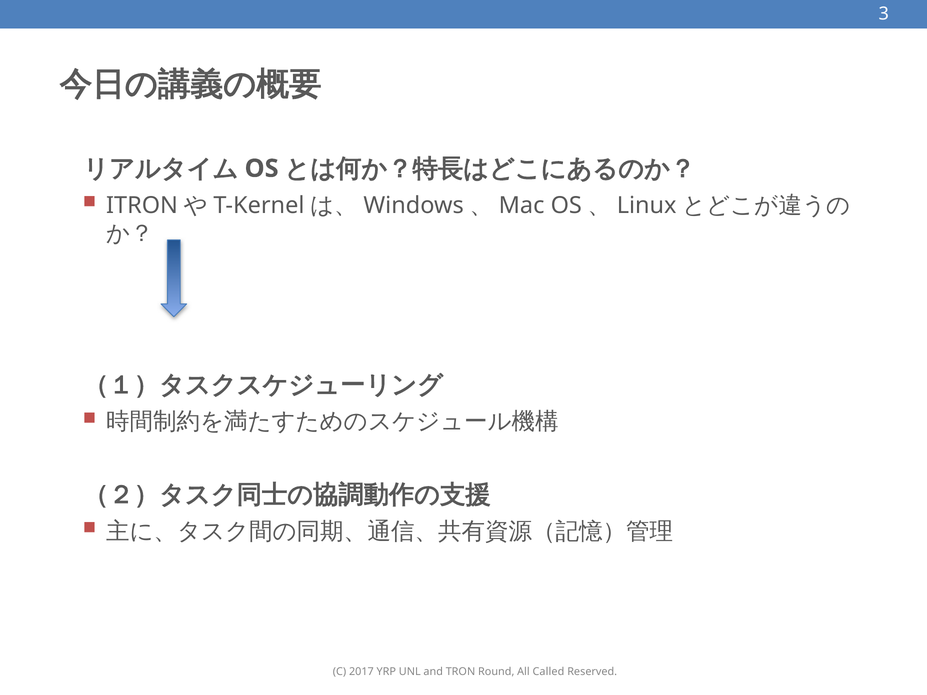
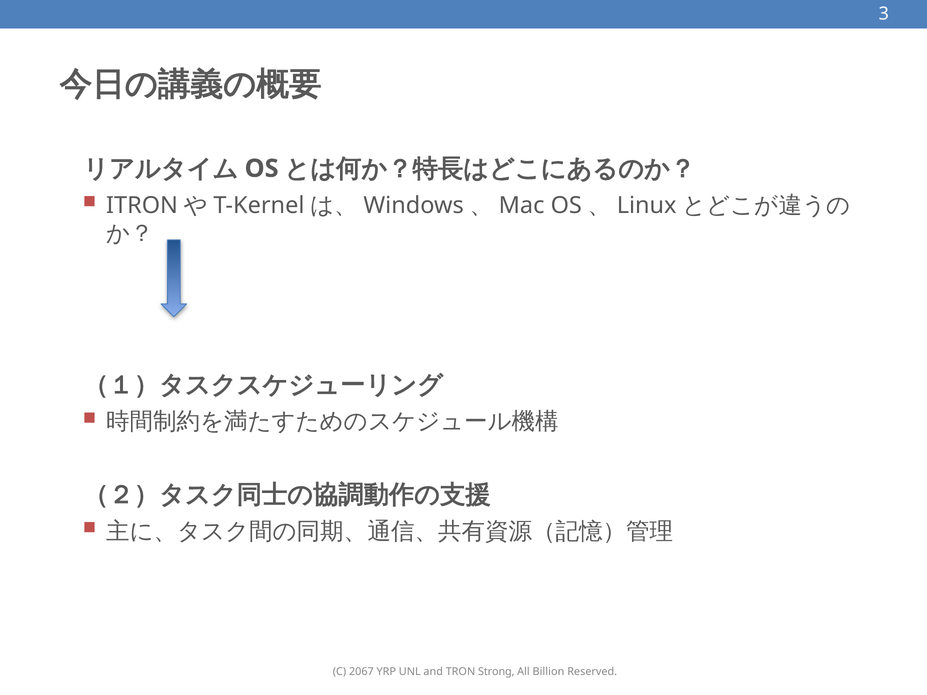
2017: 2017 -> 2067 (361, 672)
Round: Round -> Strong (496, 672)
Called: Called -> Billion (548, 672)
